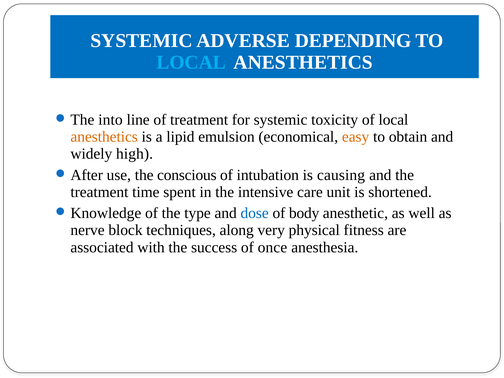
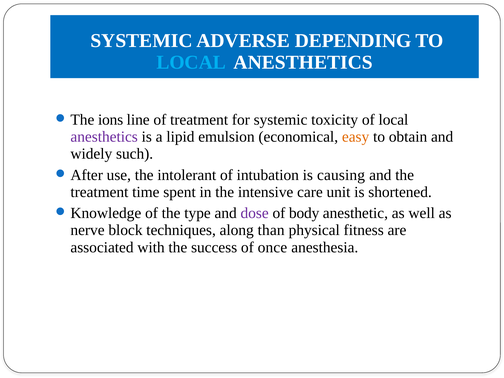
into: into -> ions (111, 120)
anesthetics colour: orange -> purple (104, 137)
high: high -> such (135, 154)
conscious: conscious -> intolerant (187, 175)
dose colour: blue -> purple (255, 213)
very: very -> than (271, 230)
